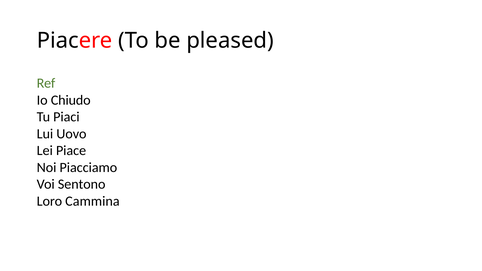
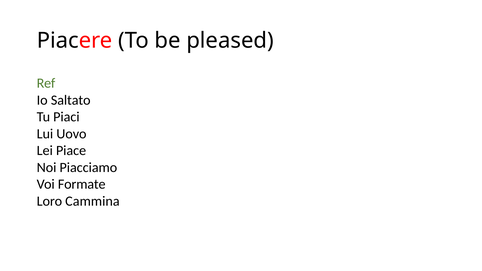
Chiudo: Chiudo -> Saltato (71, 100)
Sentono: Sentono -> Formate (82, 184)
